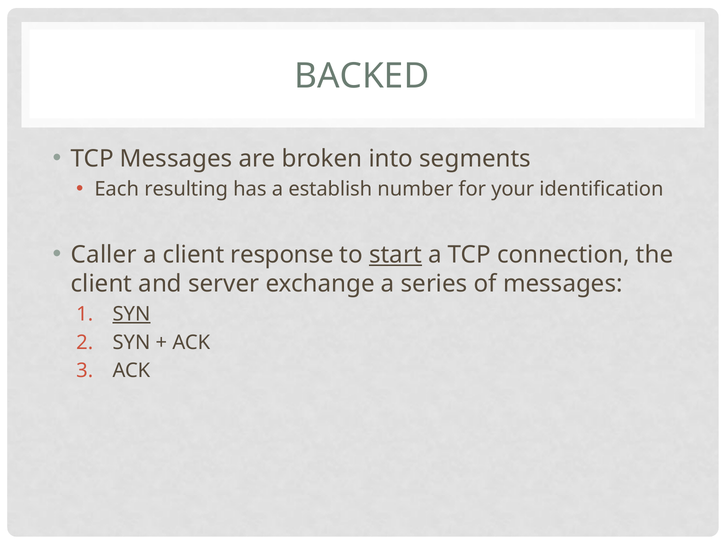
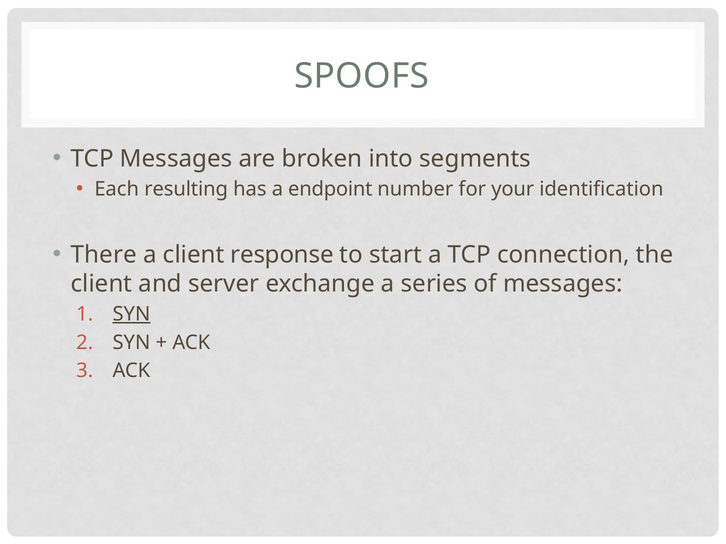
BACKED: BACKED -> SPOOFS (362, 76)
establish: establish -> endpoint (330, 189)
Caller: Caller -> There (104, 255)
start underline: present -> none (395, 255)
